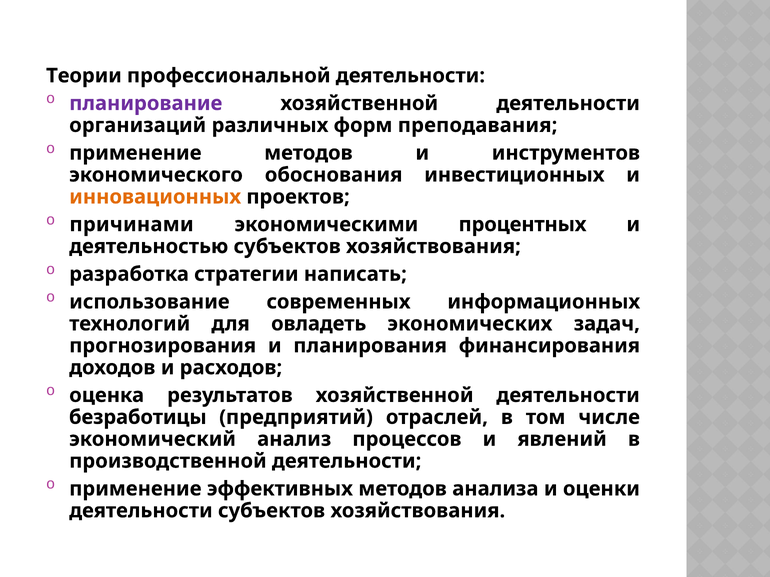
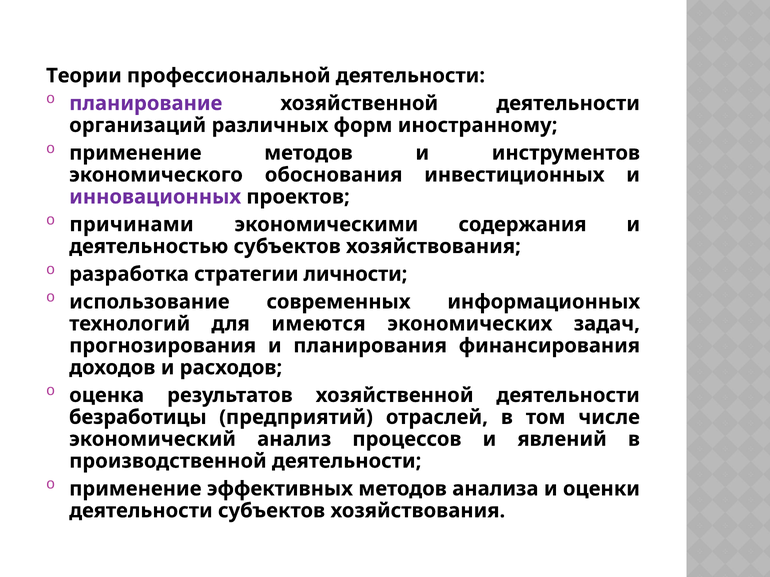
преподавания: преподавания -> иностранному (478, 125)
инновационных colour: orange -> purple (155, 197)
процентных: процентных -> содержания (522, 225)
написать: написать -> личности (355, 274)
овладеть: овладеть -> имеются (319, 324)
